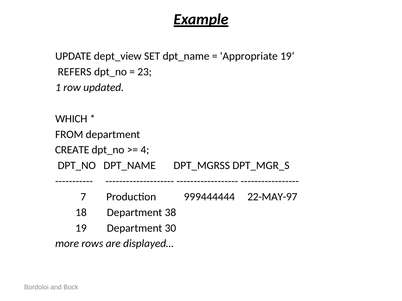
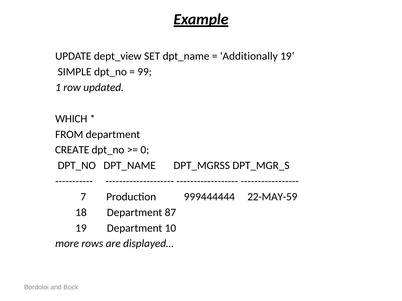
Appropriate: Appropriate -> Additionally (249, 56)
REFERS: REFERS -> SIMPLE (75, 72)
23: 23 -> 99 (145, 72)
4: 4 -> 0 (145, 150)
22-MAY-97: 22-MAY-97 -> 22-MAY-59 (272, 197)
38: 38 -> 87 (170, 213)
30: 30 -> 10 (170, 228)
